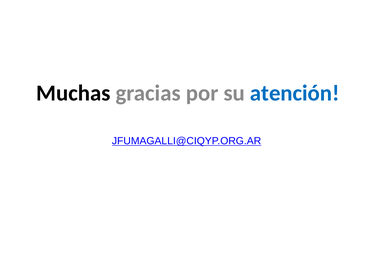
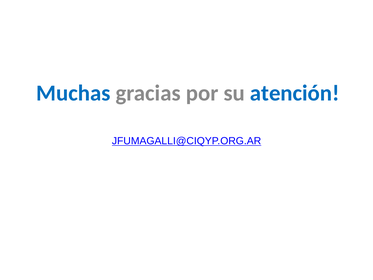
Muchas colour: black -> blue (73, 93)
